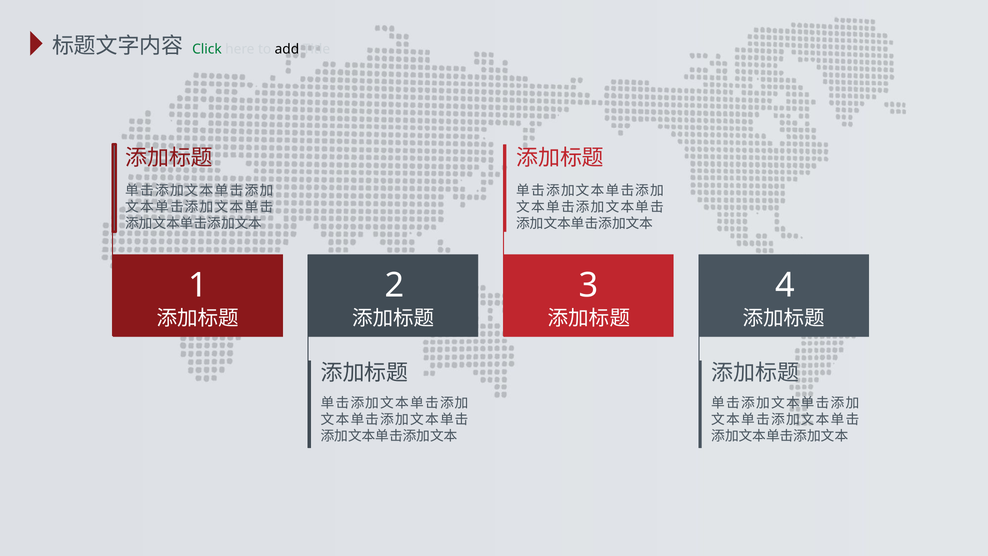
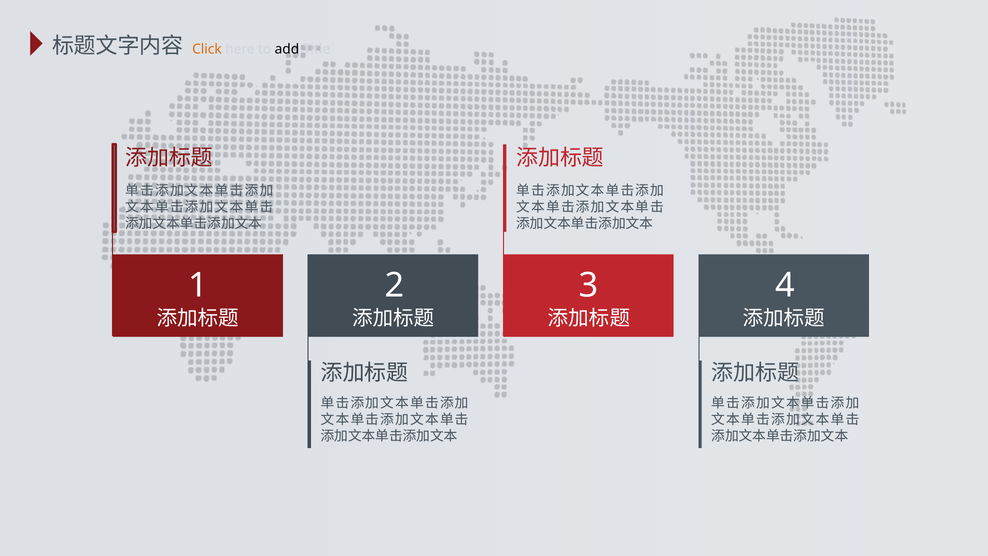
Click colour: green -> orange (207, 49)
